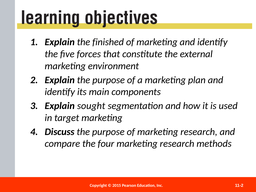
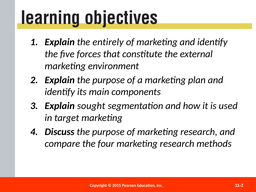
finished: finished -> entirely (108, 42)
